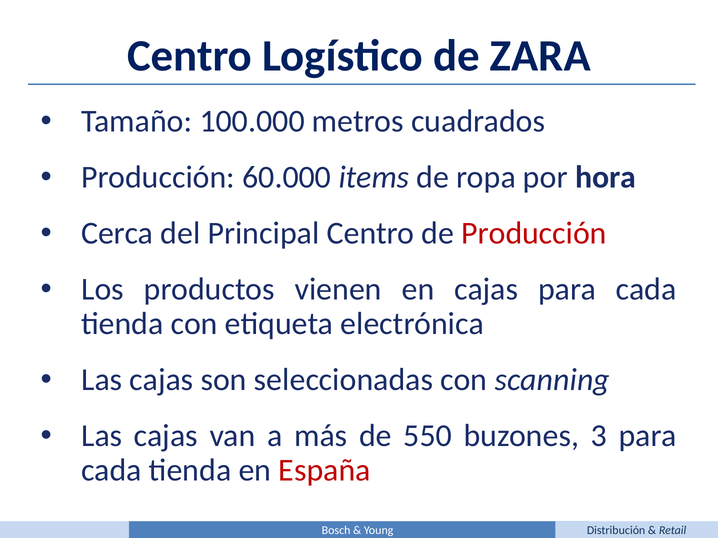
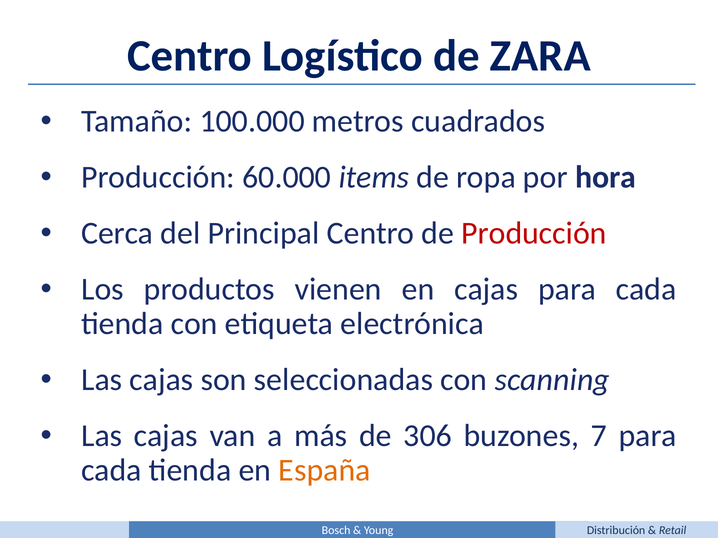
550: 550 -> 306 (428, 436)
3: 3 -> 7 (599, 436)
España colour: red -> orange (325, 471)
